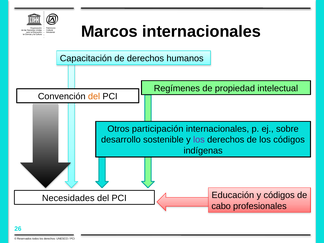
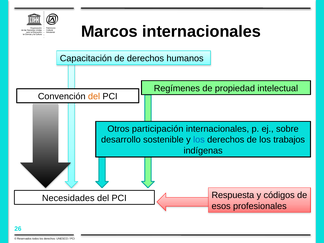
los colour: purple -> blue (199, 140)
los códigos: códigos -> trabajos (289, 140)
Educación: Educación -> Respuesta (233, 195)
cabo: cabo -> esos (221, 206)
